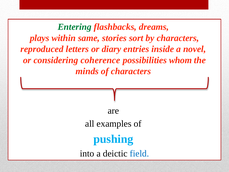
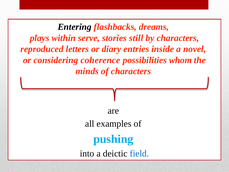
Entering colour: green -> black (75, 27)
same: same -> serve (89, 38)
sort: sort -> still (136, 38)
